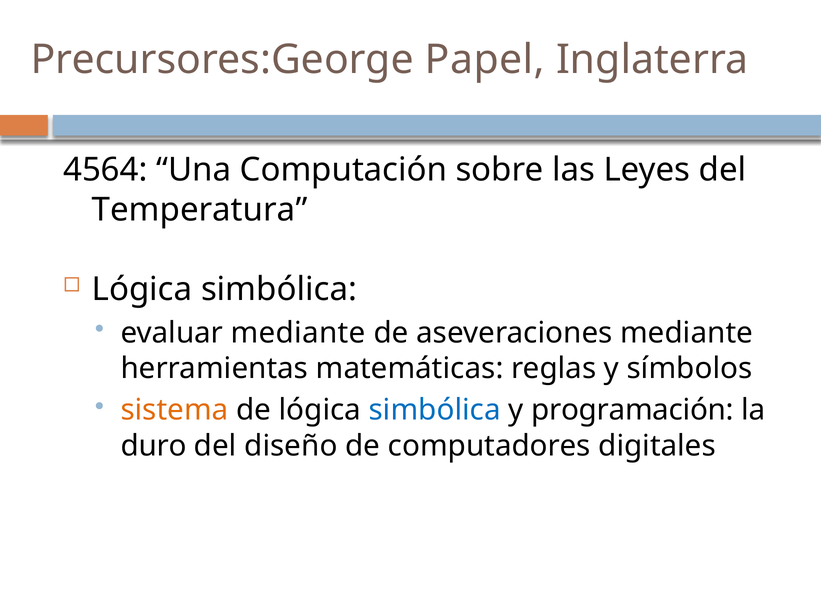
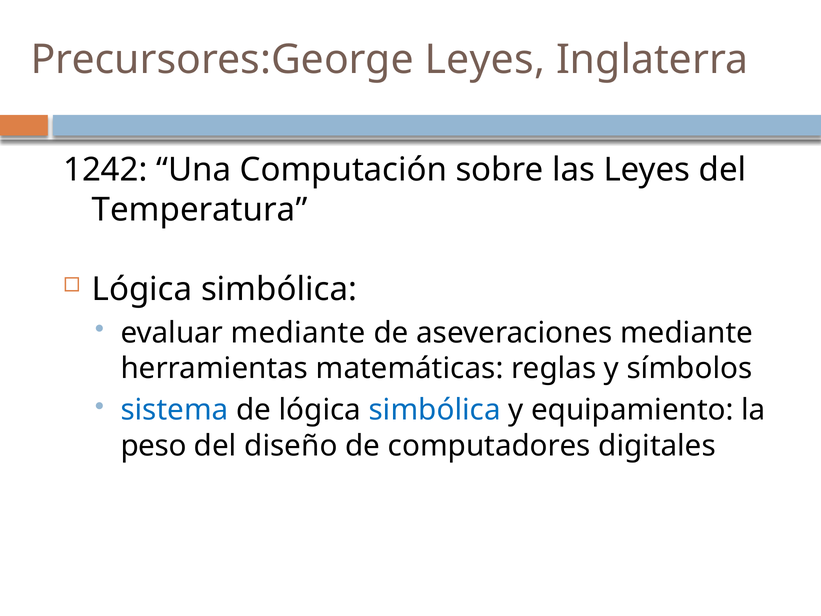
Precursores:George Papel: Papel -> Leyes (485, 60)
4564: 4564 -> 1242 (105, 170)
sistema colour: orange -> blue (174, 410)
programación: programación -> equipamiento (632, 410)
duro: duro -> peso (154, 446)
